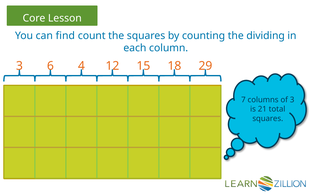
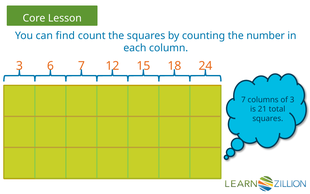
dividing: dividing -> number (266, 36)
6 4: 4 -> 7 (81, 66)
29: 29 -> 24 (205, 66)
